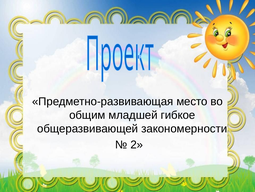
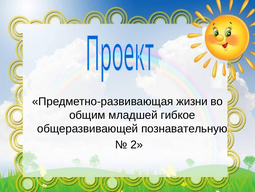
место: место -> жизни (192, 101)
закономерности: закономерности -> познавательную (184, 128)
